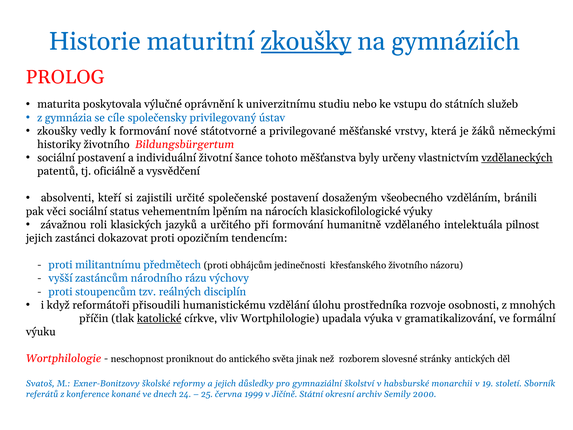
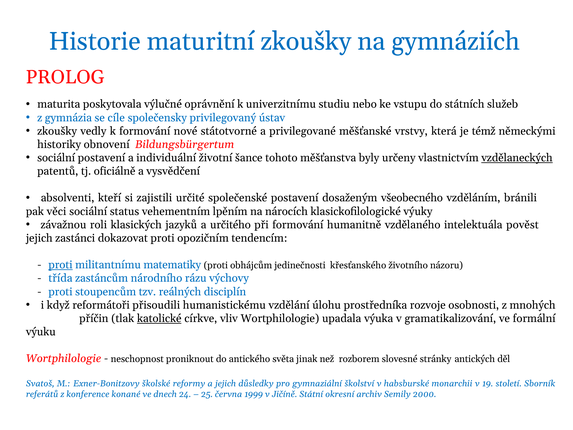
zkoušky underline: present -> none (306, 41)
žáků: žáků -> témž (484, 131)
historiky životního: životního -> obnovení (107, 144)
pilnost: pilnost -> pověst (522, 225)
proti underline: none -> present (61, 265)
předmětech: předmětech -> matematiky (172, 265)
vyšší: vyšší -> třída (60, 278)
